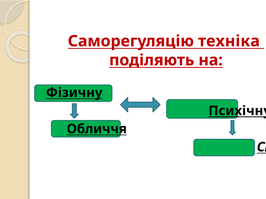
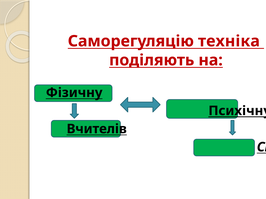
Обличчя: Обличчя -> Вчителів (97, 129)
